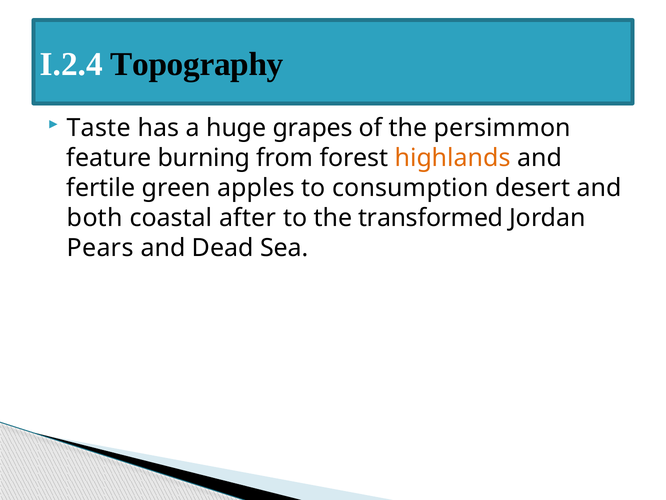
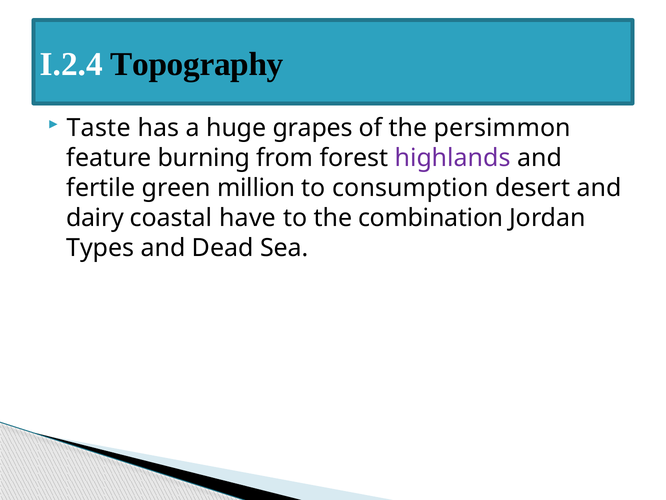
highlands colour: orange -> purple (453, 158)
apples: apples -> million (256, 188)
both: both -> dairy (95, 218)
after: after -> have (248, 218)
transformed: transformed -> combination (431, 218)
Pears: Pears -> Types (100, 248)
